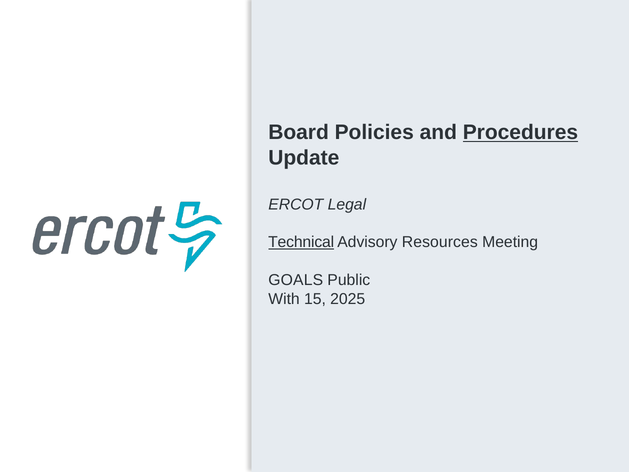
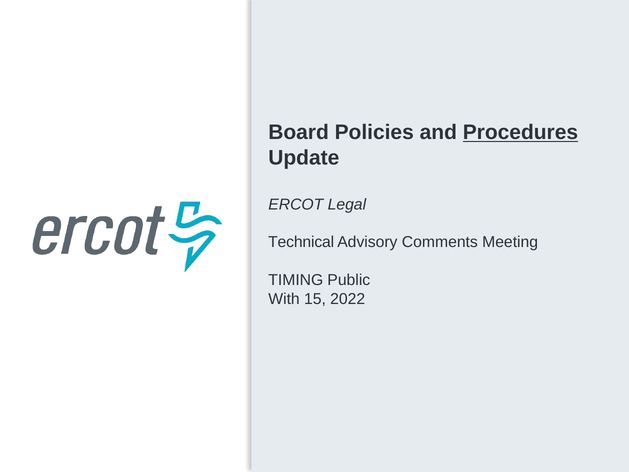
Technical underline: present -> none (301, 242)
Resources: Resources -> Comments (440, 242)
GOALS: GOALS -> TIMING (296, 280)
2025: 2025 -> 2022 (348, 299)
